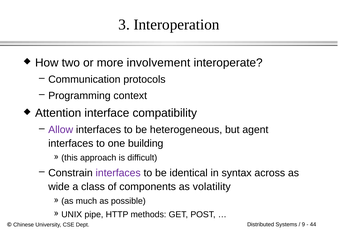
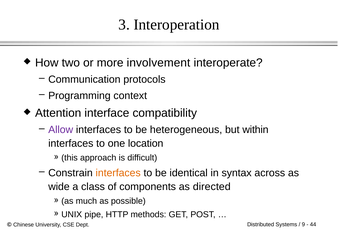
agent: agent -> within (255, 130)
building: building -> location (146, 144)
interfaces colour: purple -> orange (118, 173)
volatility: volatility -> directed (212, 187)
